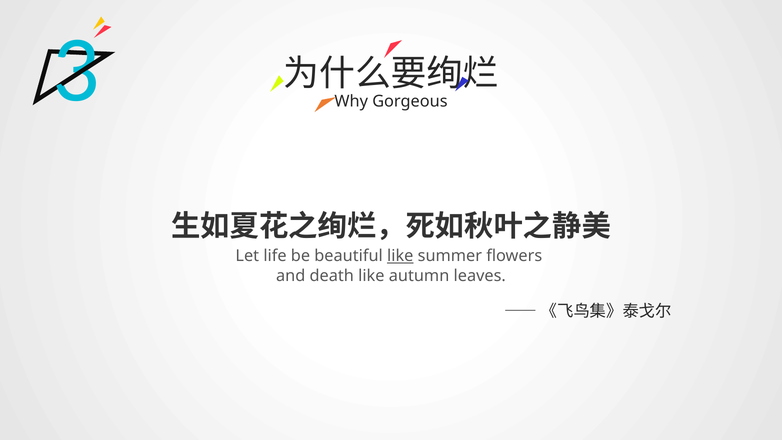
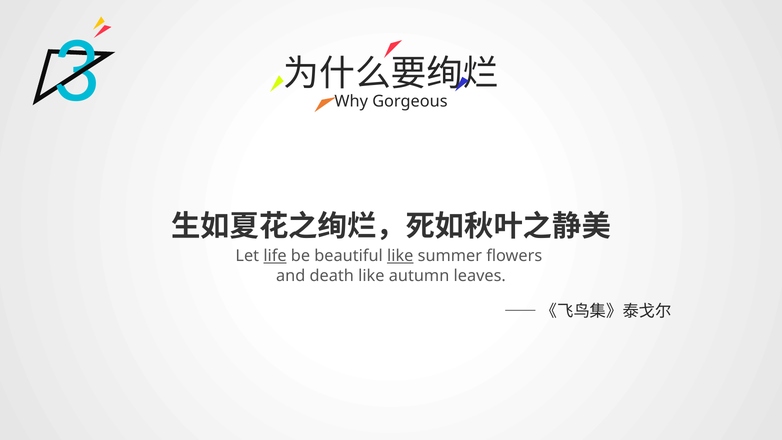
life underline: none -> present (275, 256)
